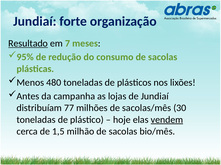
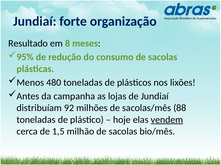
Resultado underline: present -> none (28, 44)
7: 7 -> 8 (68, 44)
77: 77 -> 92 (69, 108)
30: 30 -> 88 (180, 108)
